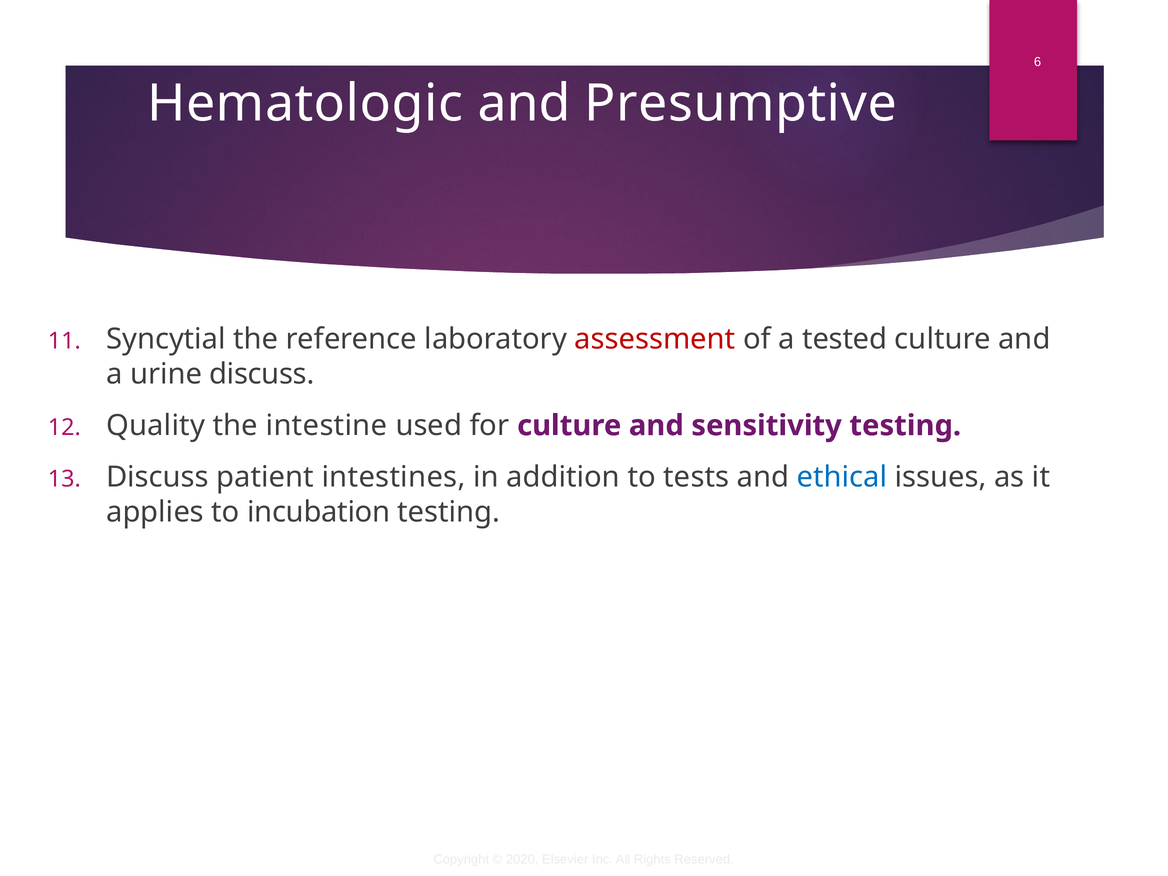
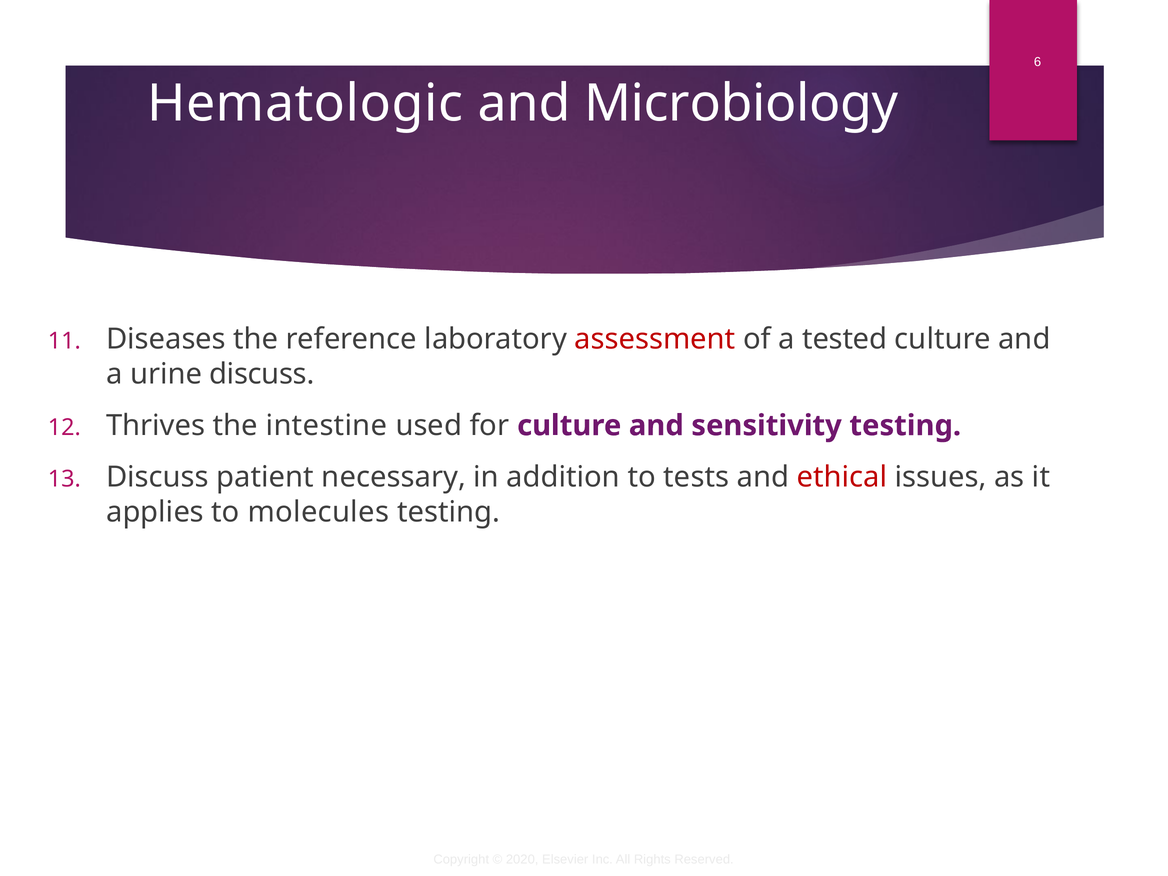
Presumptive: Presumptive -> Microbiology (741, 104)
Syncytial: Syncytial -> Diseases (166, 339)
Quality: Quality -> Thrives (156, 426)
intestines: intestines -> necessary (394, 477)
ethical colour: blue -> red (842, 477)
incubation: incubation -> molecules (318, 512)
